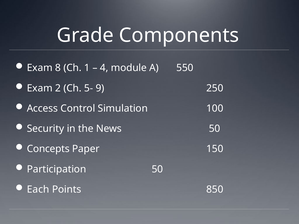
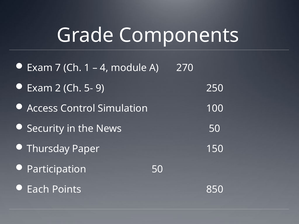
8: 8 -> 7 (58, 68)
550: 550 -> 270 (185, 68)
Concepts: Concepts -> Thursday (48, 149)
